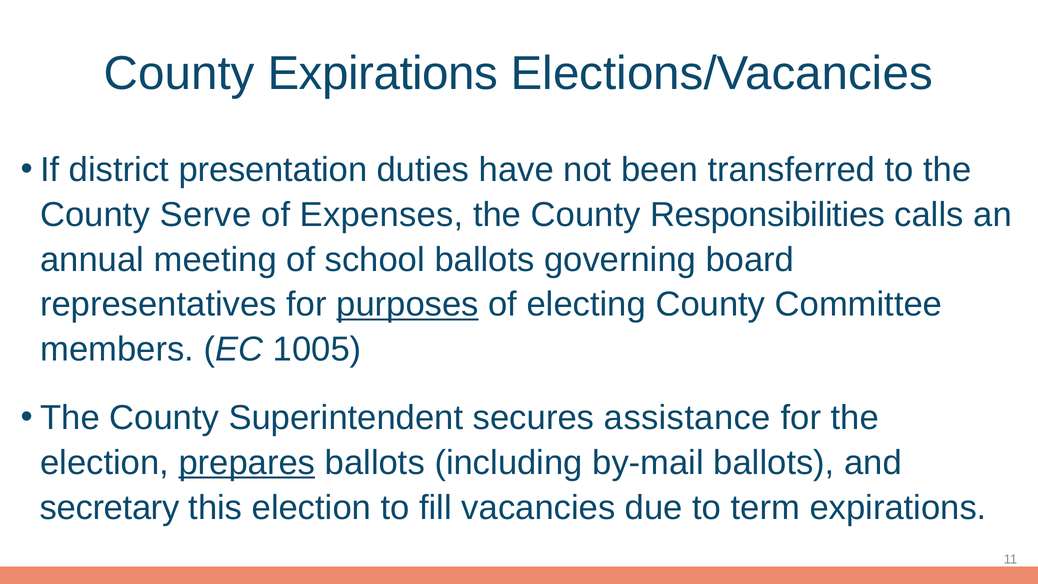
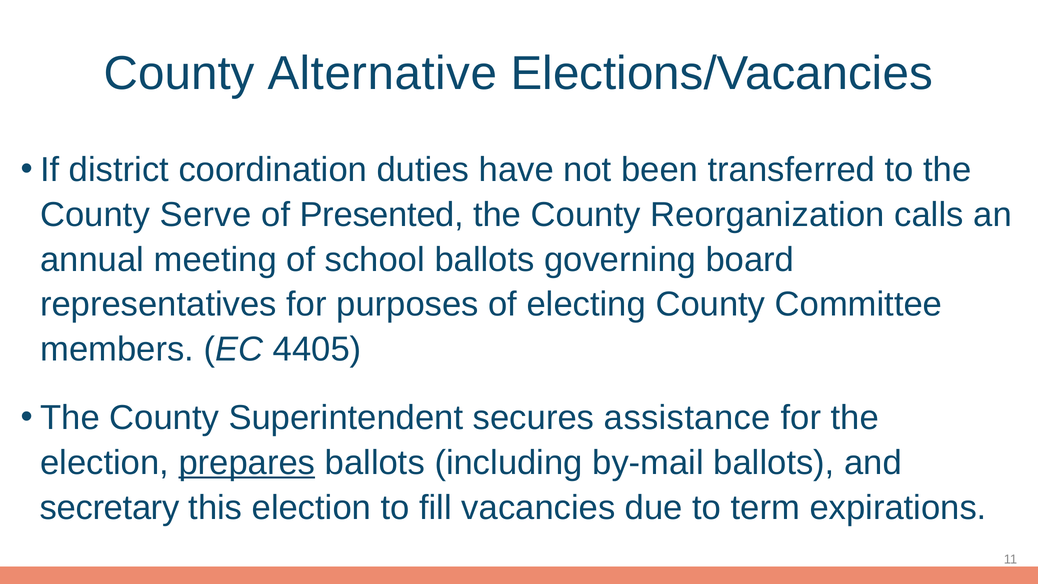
County Expirations: Expirations -> Alternative (382, 73)
presentation: presentation -> coordination (273, 170)
Expenses: Expenses -> Presented (382, 215)
Responsibilities: Responsibilities -> Reorganization (767, 215)
purposes underline: present -> none (407, 304)
1005: 1005 -> 4405 (317, 349)
